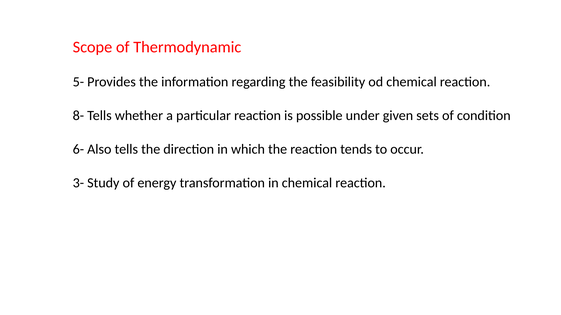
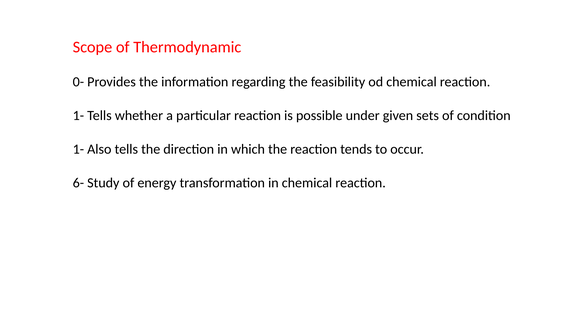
5-: 5- -> 0- (78, 82)
8-: 8- -> 1- (78, 116)
6-: 6- -> 1- (78, 149)
3-: 3- -> 6- (78, 183)
